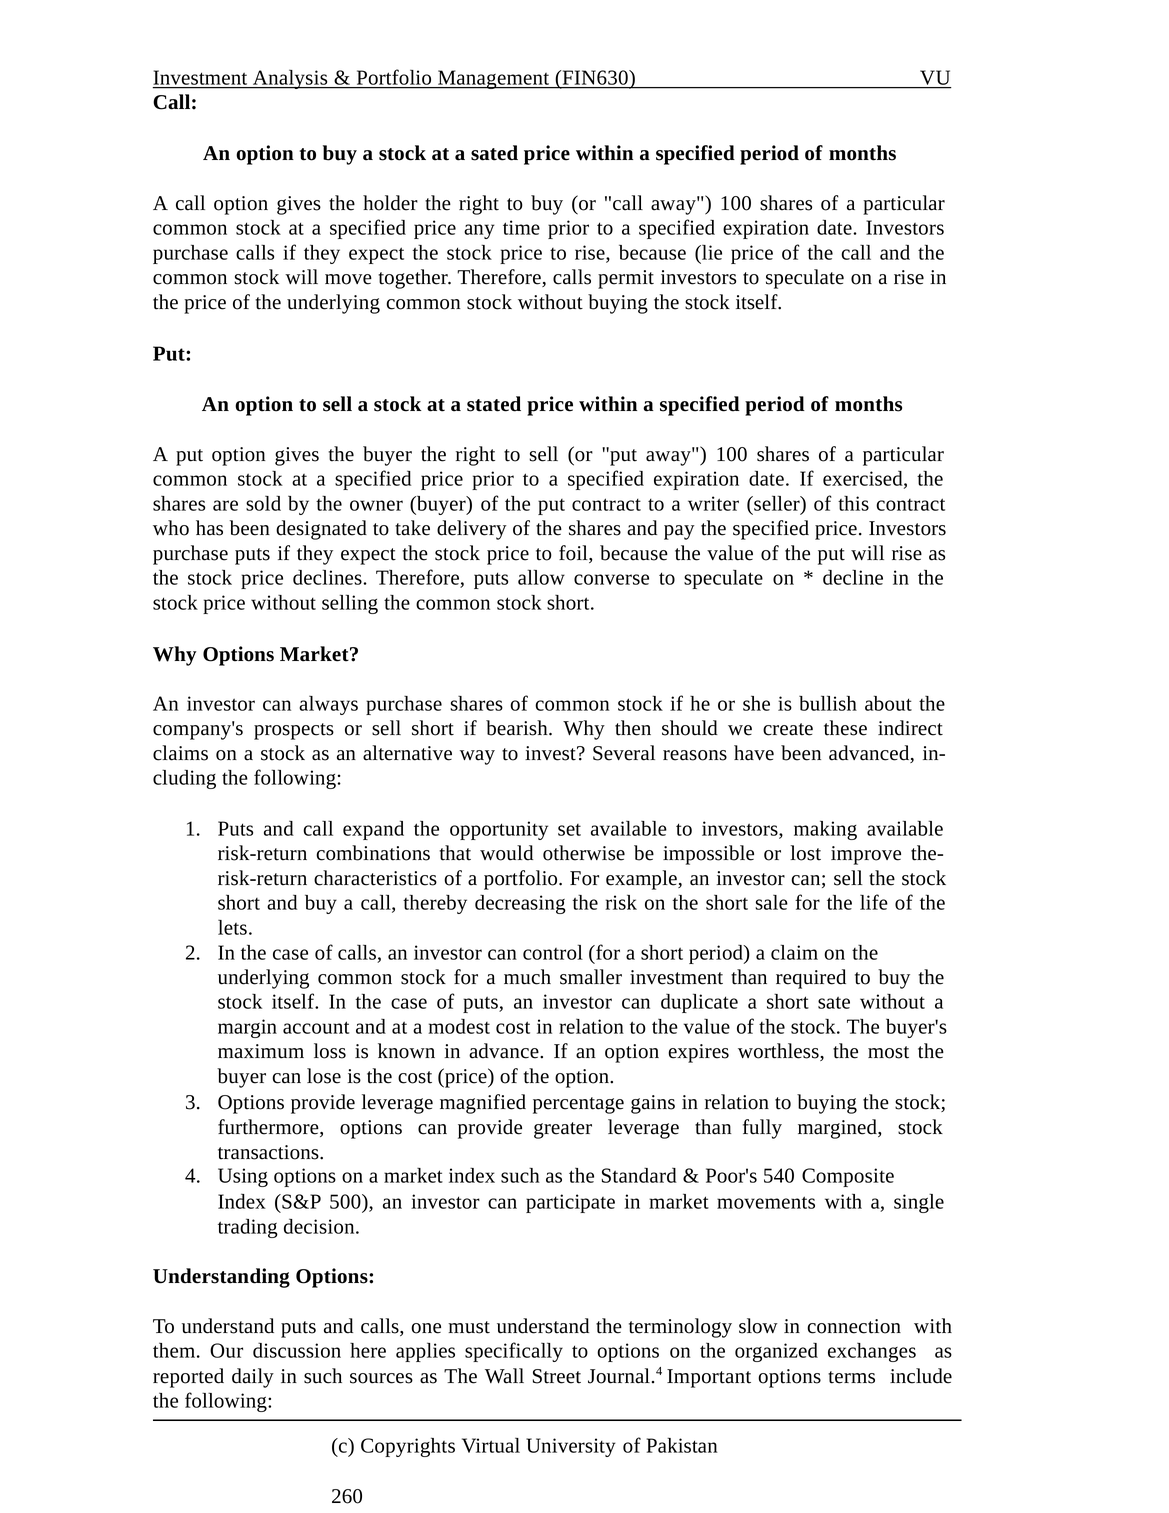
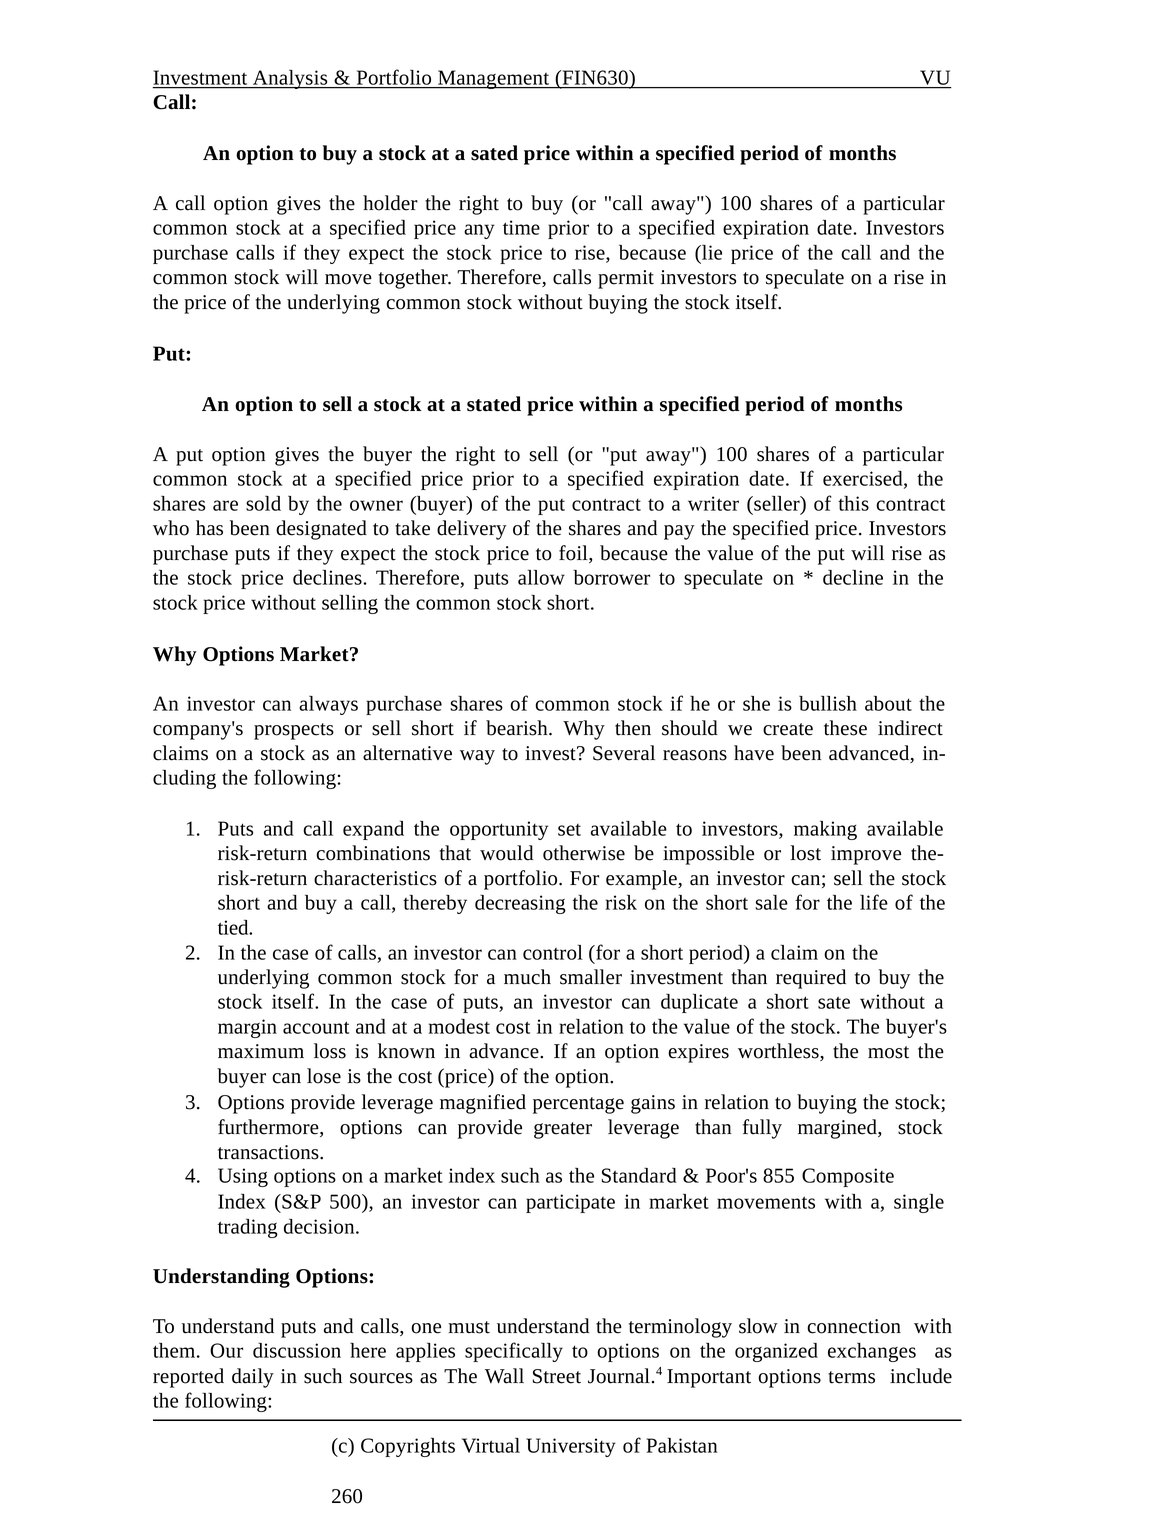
converse: converse -> borrower (612, 578)
lets: lets -> tied (236, 928)
540: 540 -> 855 (779, 1176)
